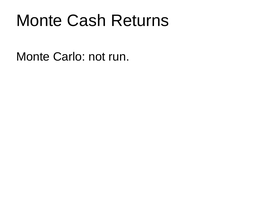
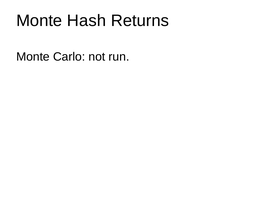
Cash: Cash -> Hash (87, 21)
